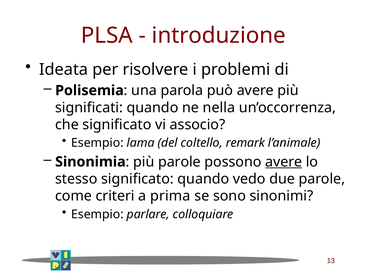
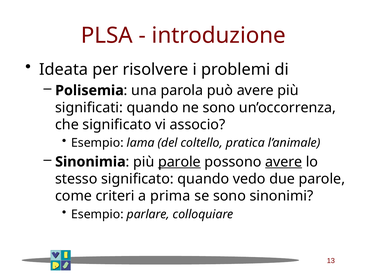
ne nella: nella -> sono (219, 108)
remark: remark -> pratica (245, 143)
parole underline: none -> present (179, 162)
